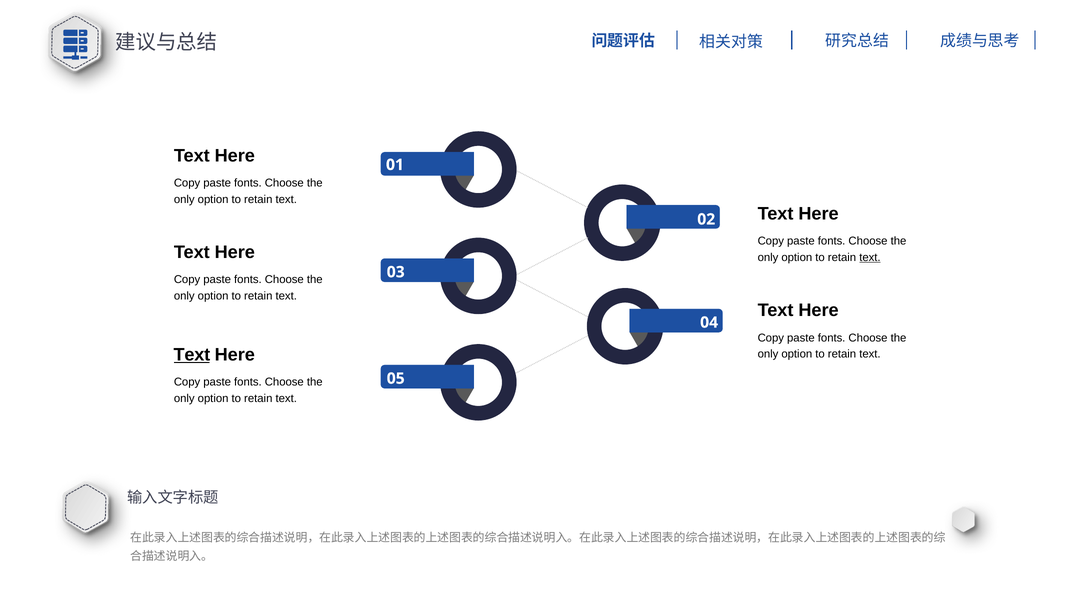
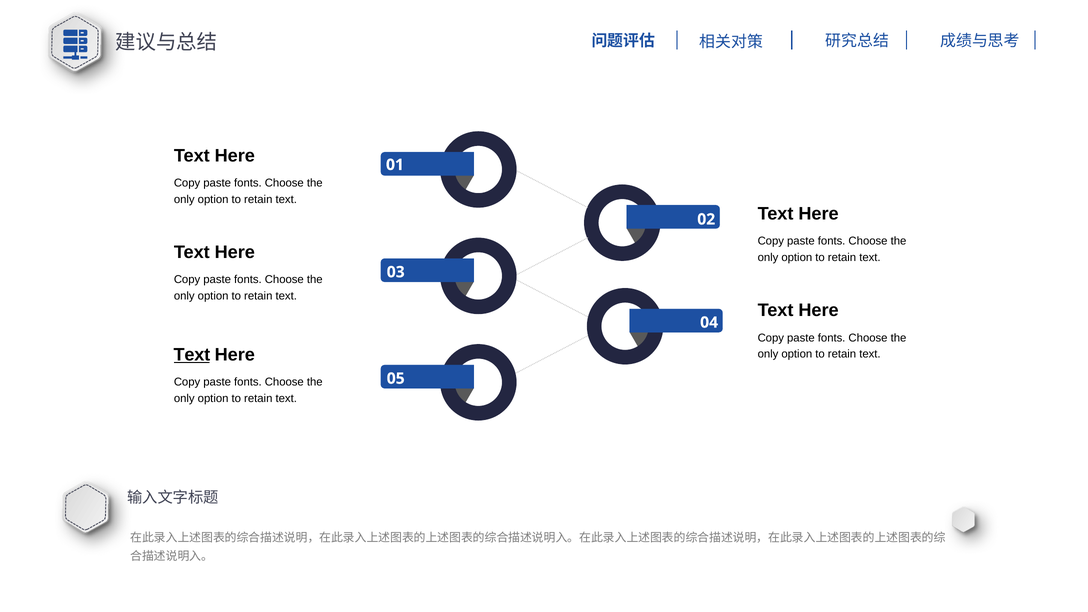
text underline: present -> none (870, 257)
